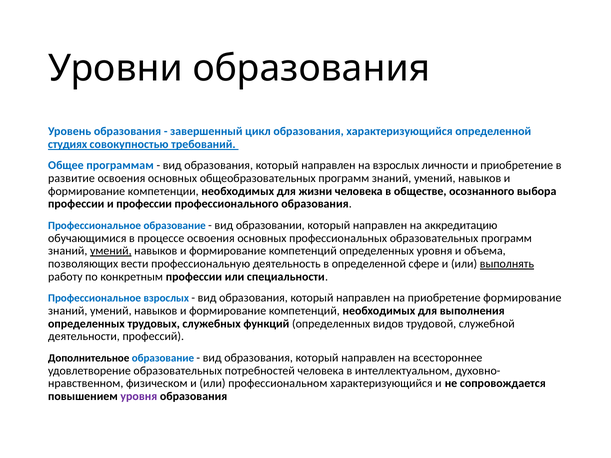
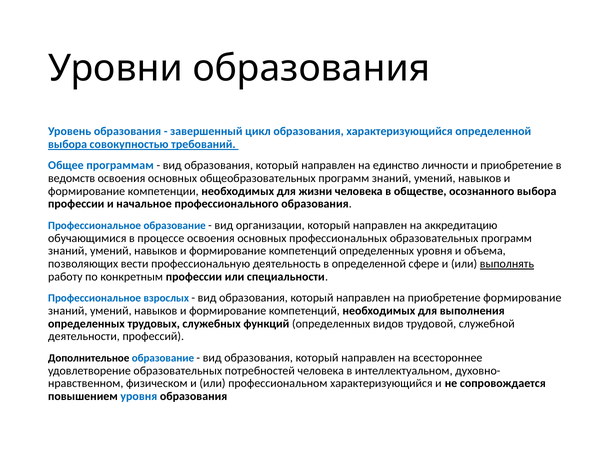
студиях: студиях -> выбора (68, 144)
на взрослых: взрослых -> единство (396, 166)
развитие: развитие -> ведомств (72, 178)
и профессии: профессии -> начальное (144, 204)
образовании: образовании -> организации (270, 225)
умений underline: present -> none (111, 251)
уровня colour: purple -> blue (139, 397)
